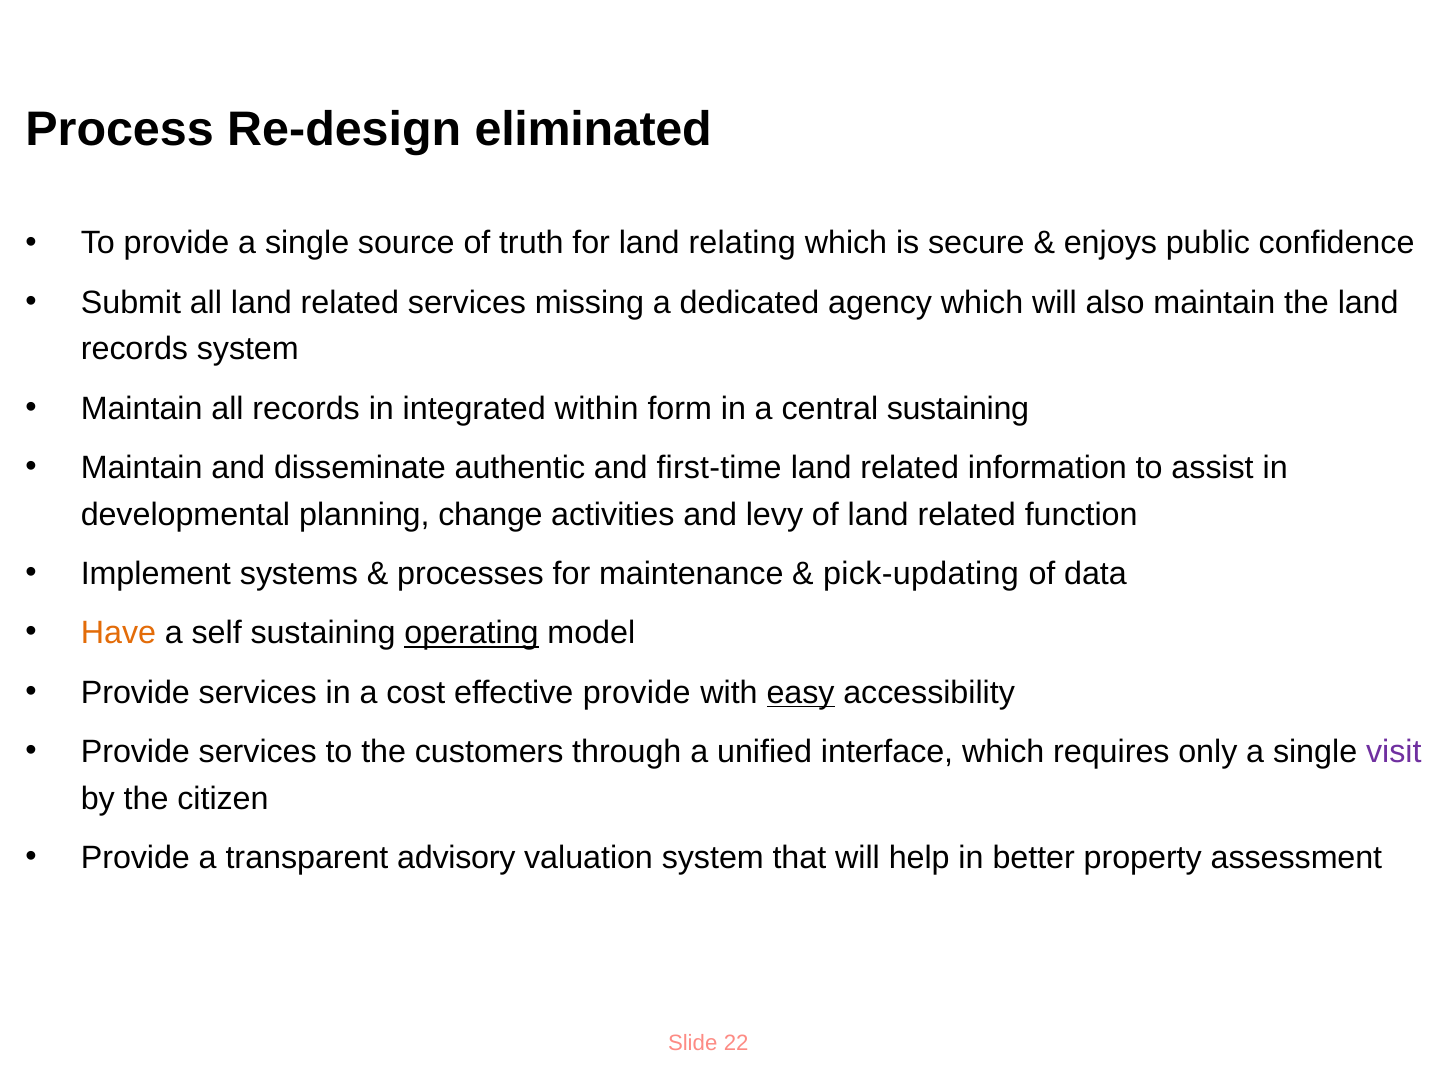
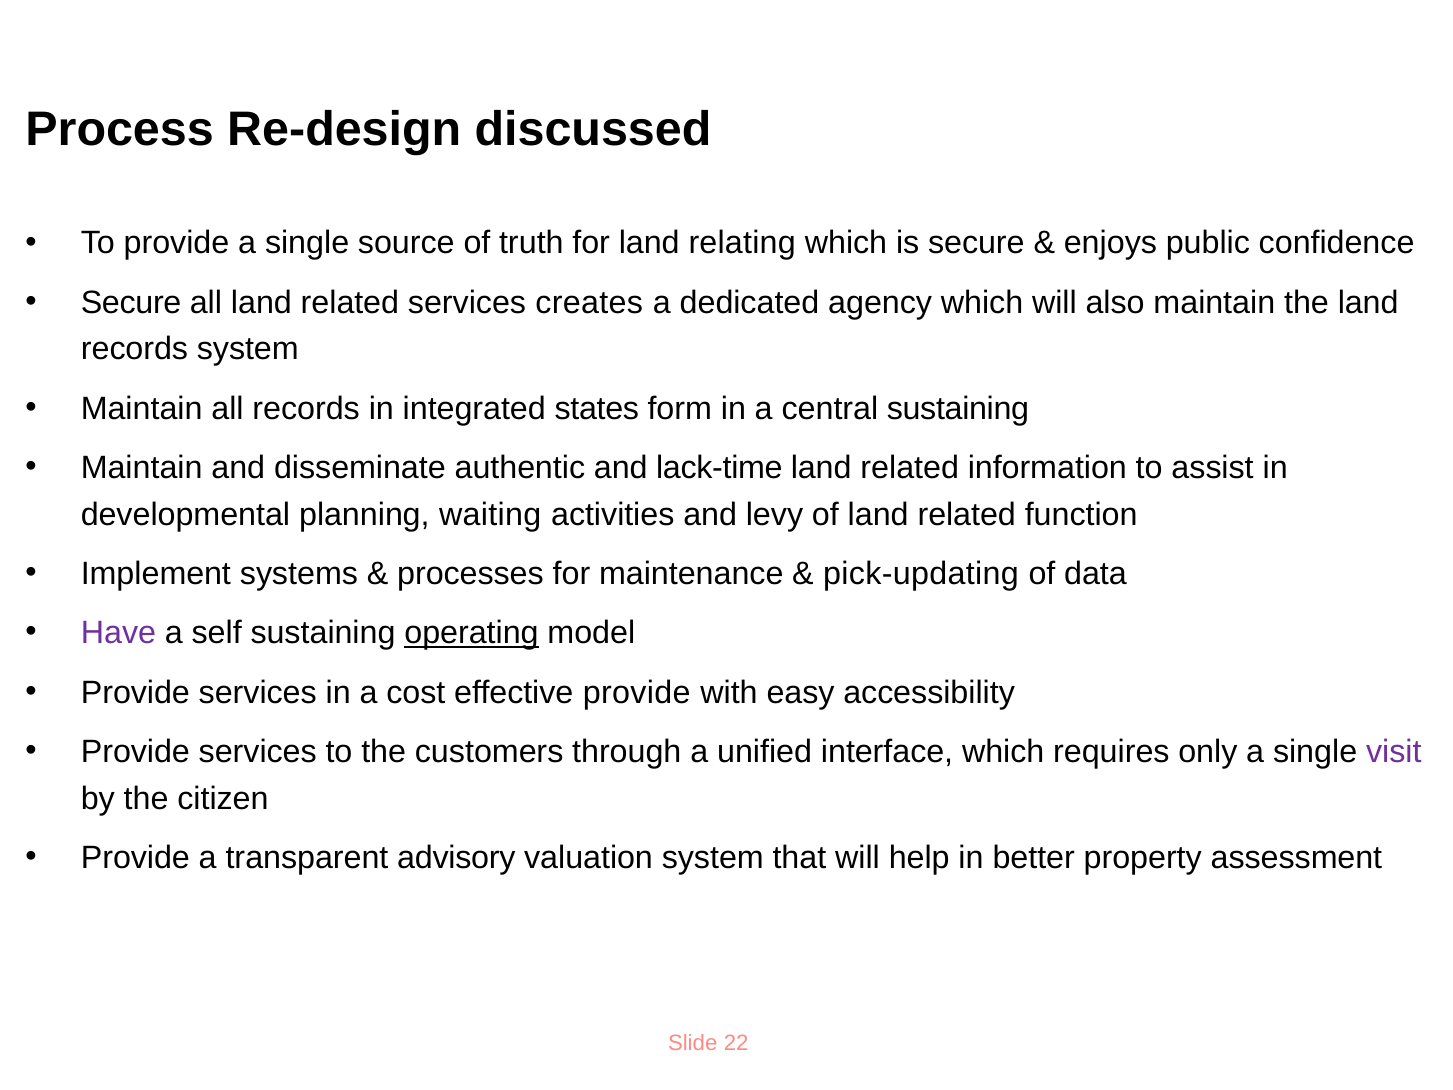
eliminated: eliminated -> discussed (593, 129)
Submit: Submit -> Secure (131, 303)
missing: missing -> creates (589, 303)
within: within -> states (597, 408)
first-time: first-time -> lack-time (719, 468)
change: change -> waiting (490, 514)
Have colour: orange -> purple (118, 633)
easy underline: present -> none (801, 692)
